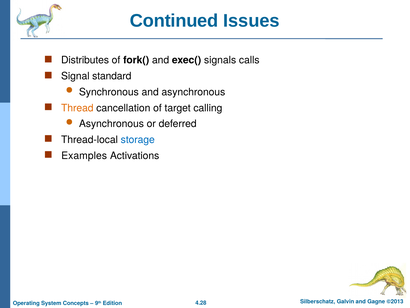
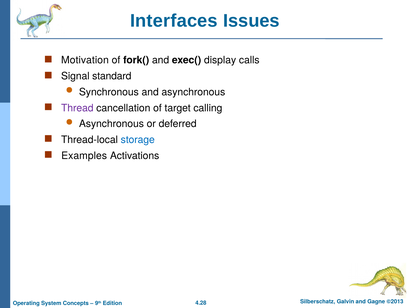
Continued: Continued -> Interfaces (174, 21)
Distributes: Distributes -> Motivation (85, 60)
signals: signals -> display (220, 60)
Thread colour: orange -> purple (77, 108)
